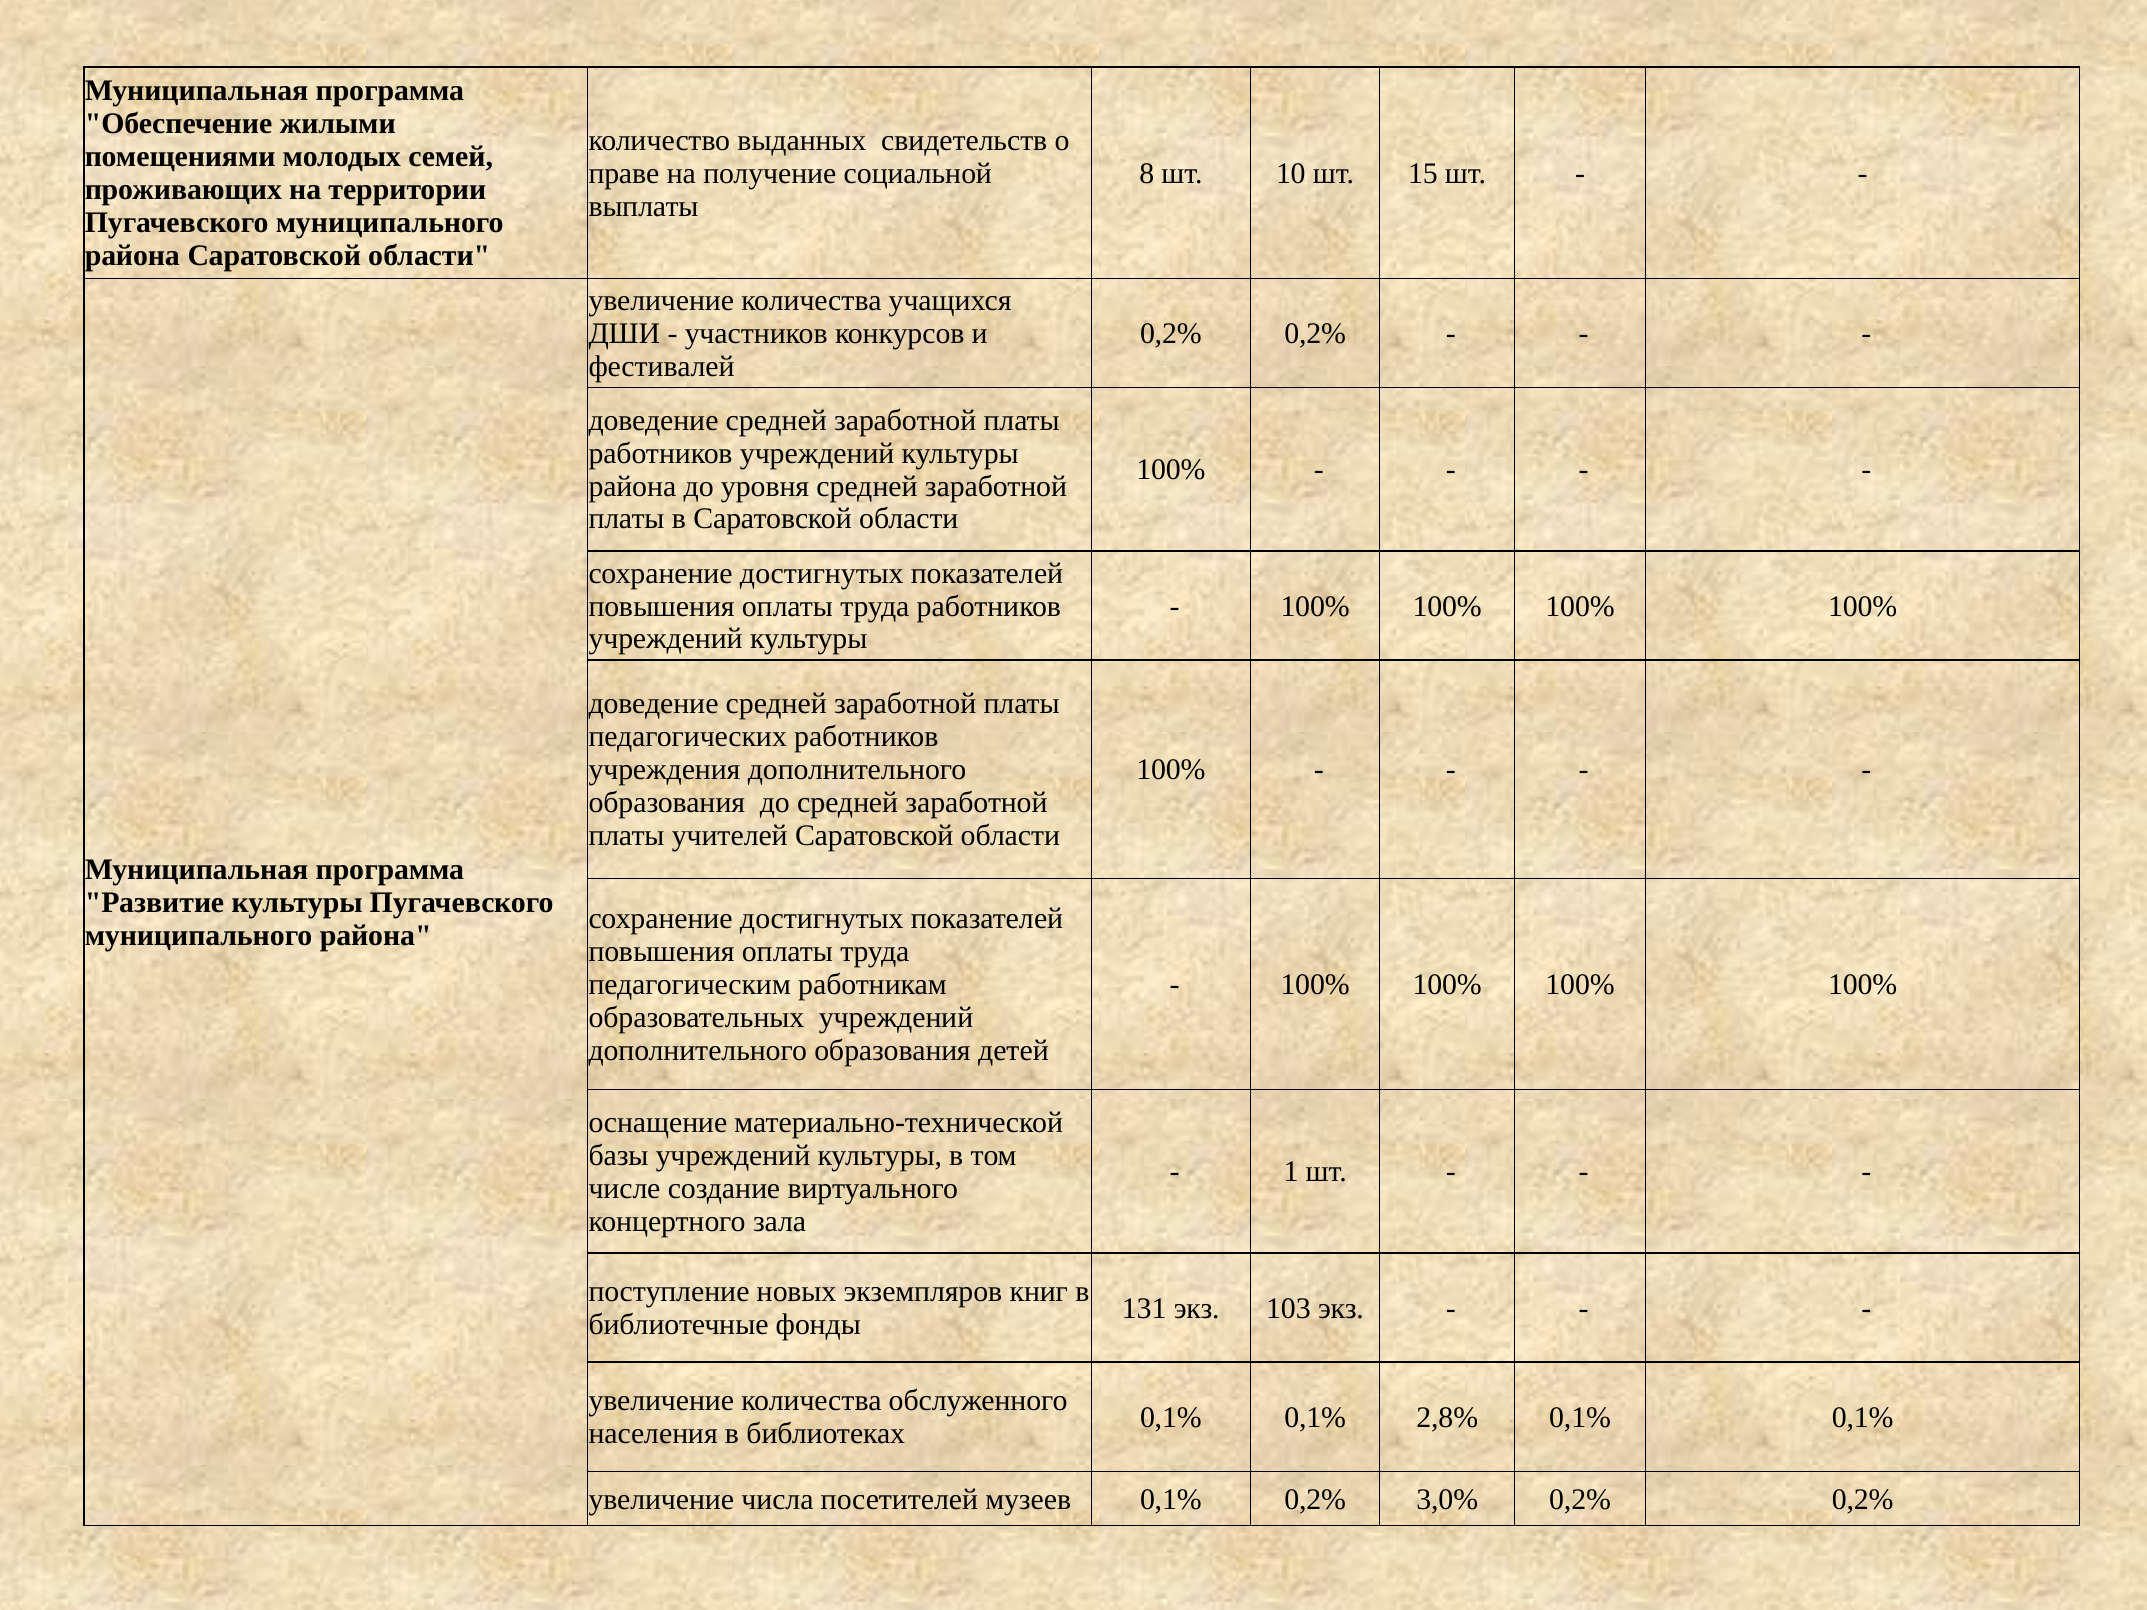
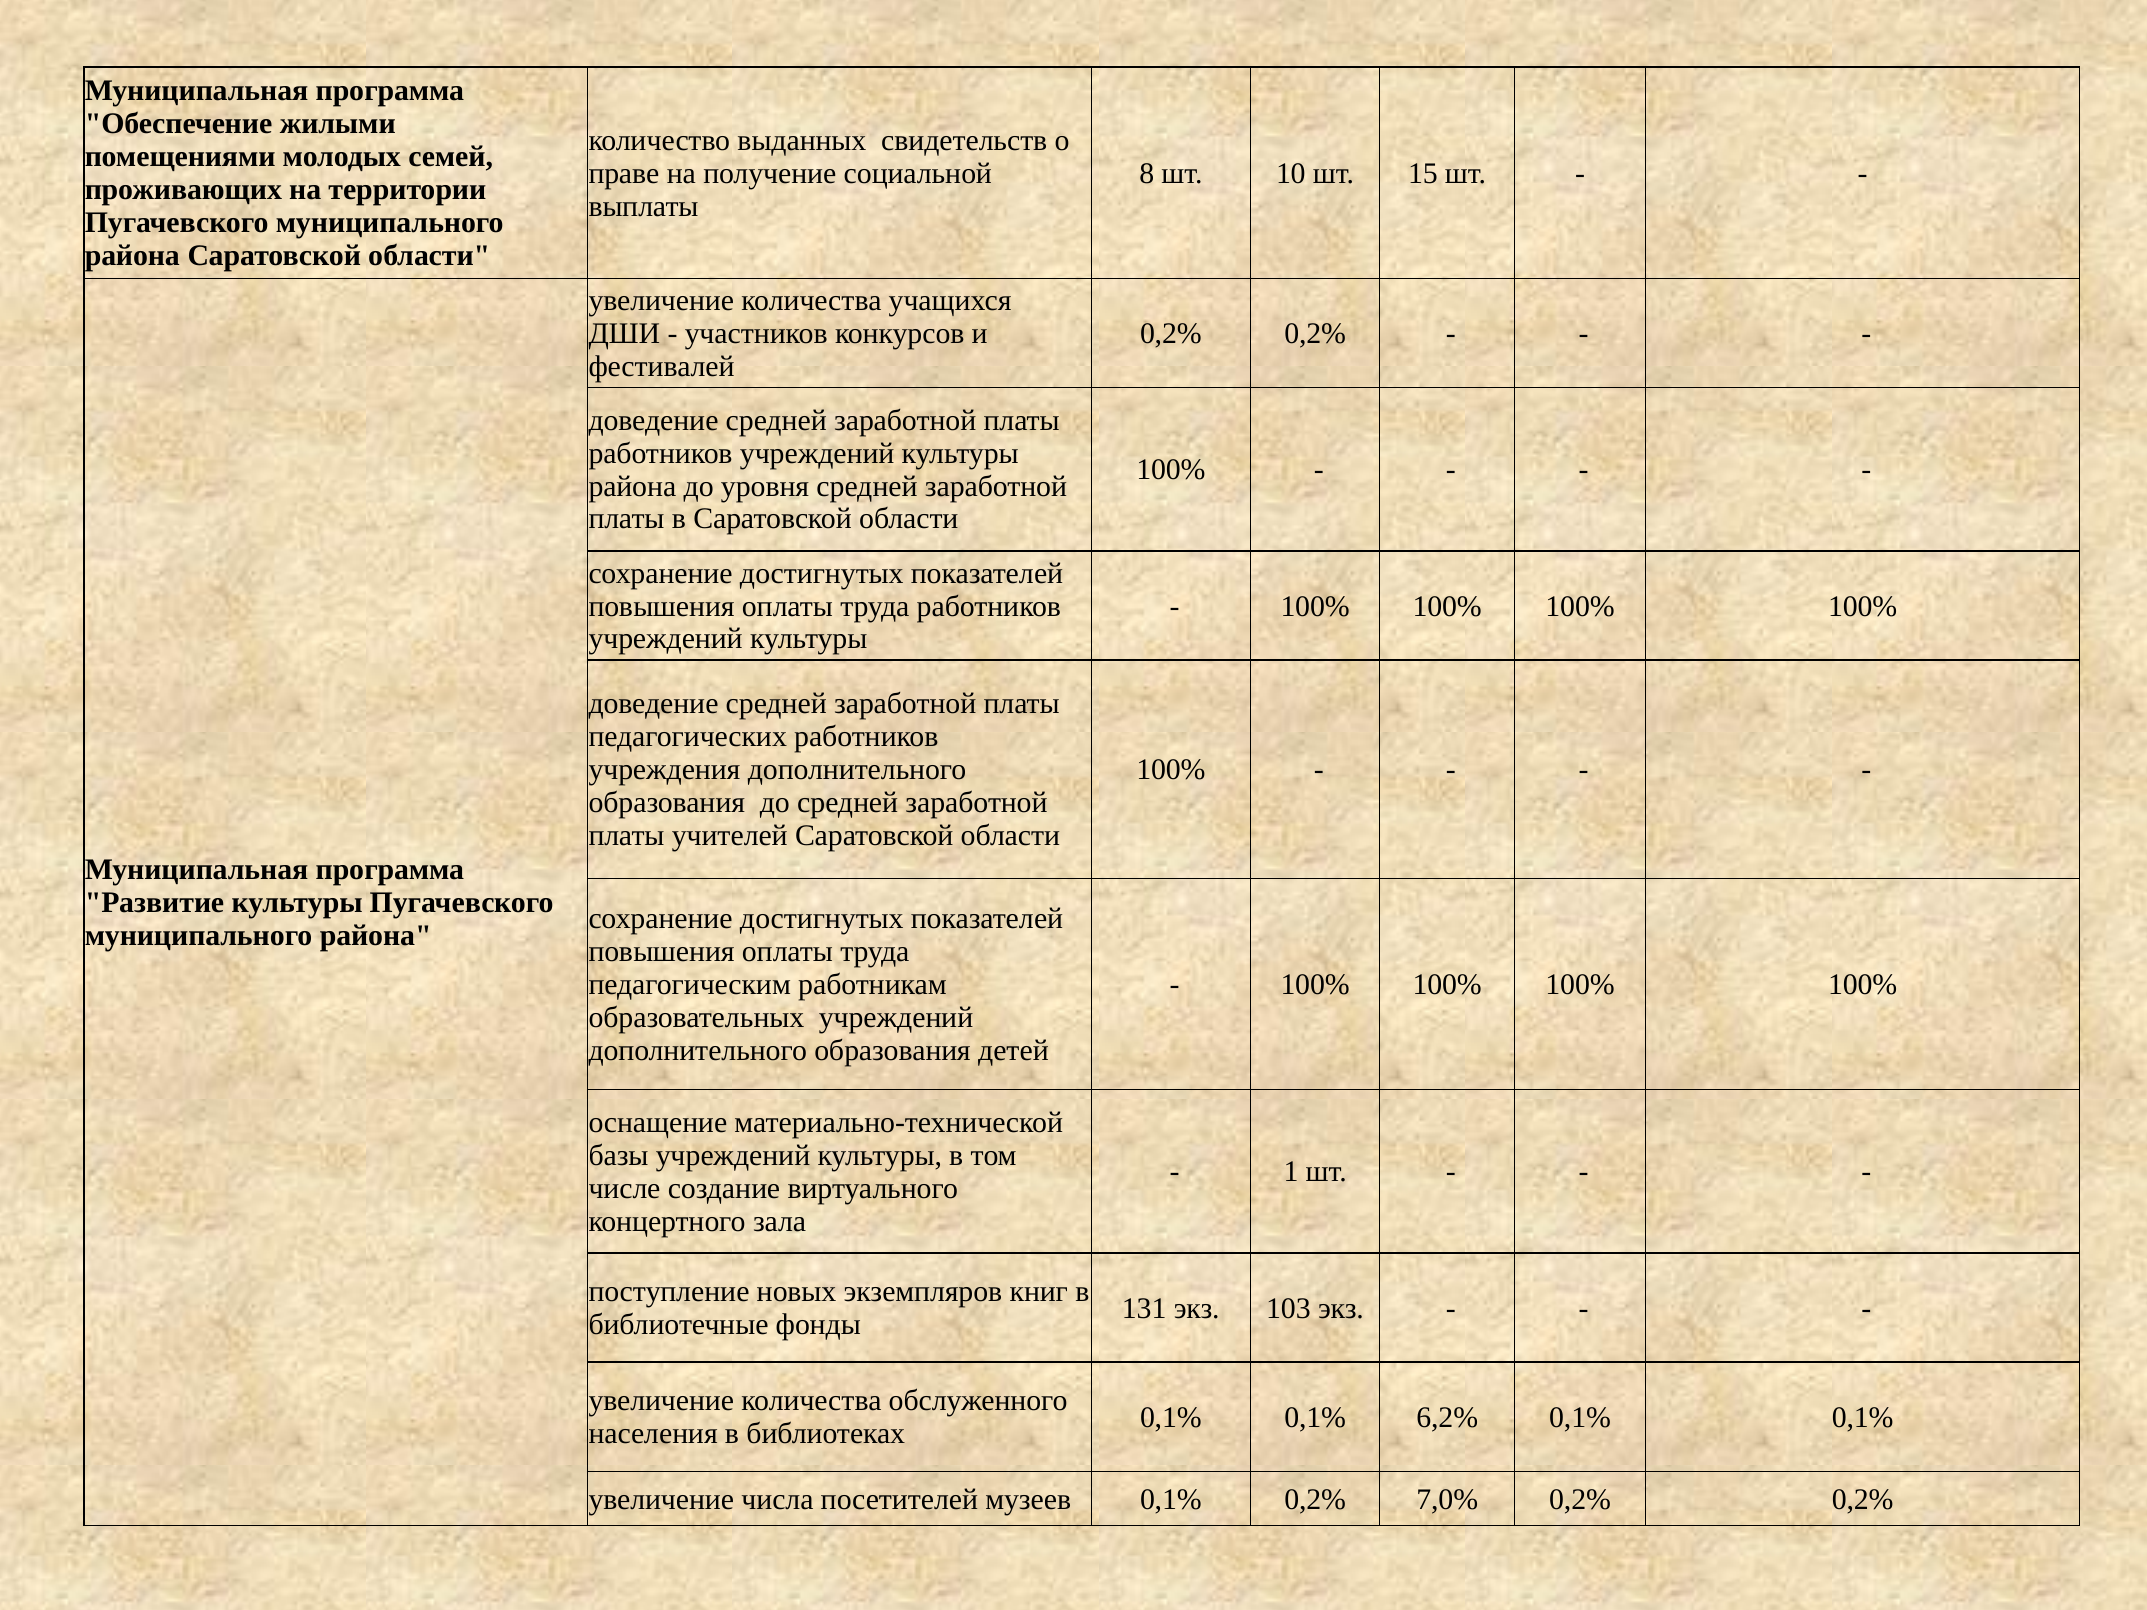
2,8%: 2,8% -> 6,2% (1447, 1418)
3,0%: 3,0% -> 7,0% (1447, 1499)
